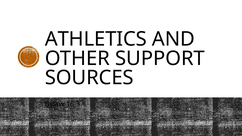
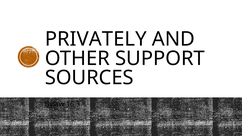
ATHLETICS: ATHLETICS -> PRIVATELY (96, 39)
